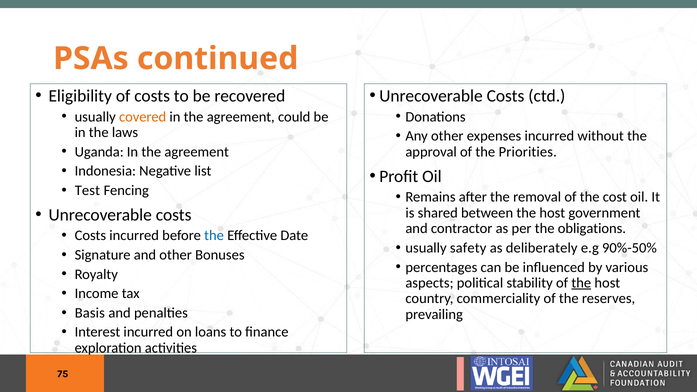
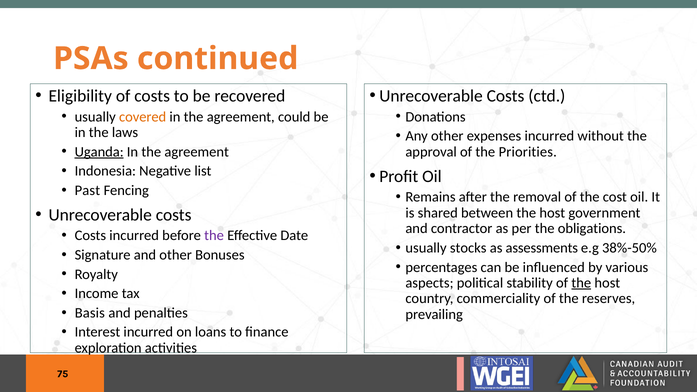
Uganda underline: none -> present (99, 152)
Test: Test -> Past (87, 190)
the colour: blue -> purple (214, 236)
safety: safety -> stocks (468, 248)
deliberately: deliberately -> assessments (542, 248)
90%-50%: 90%-50% -> 38%-50% (629, 248)
